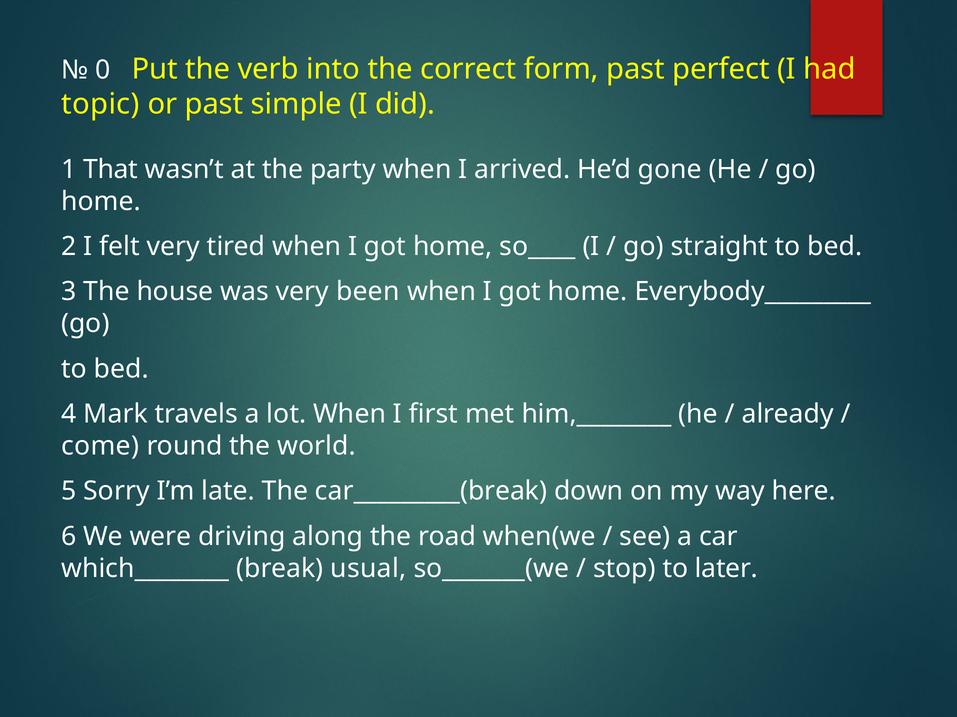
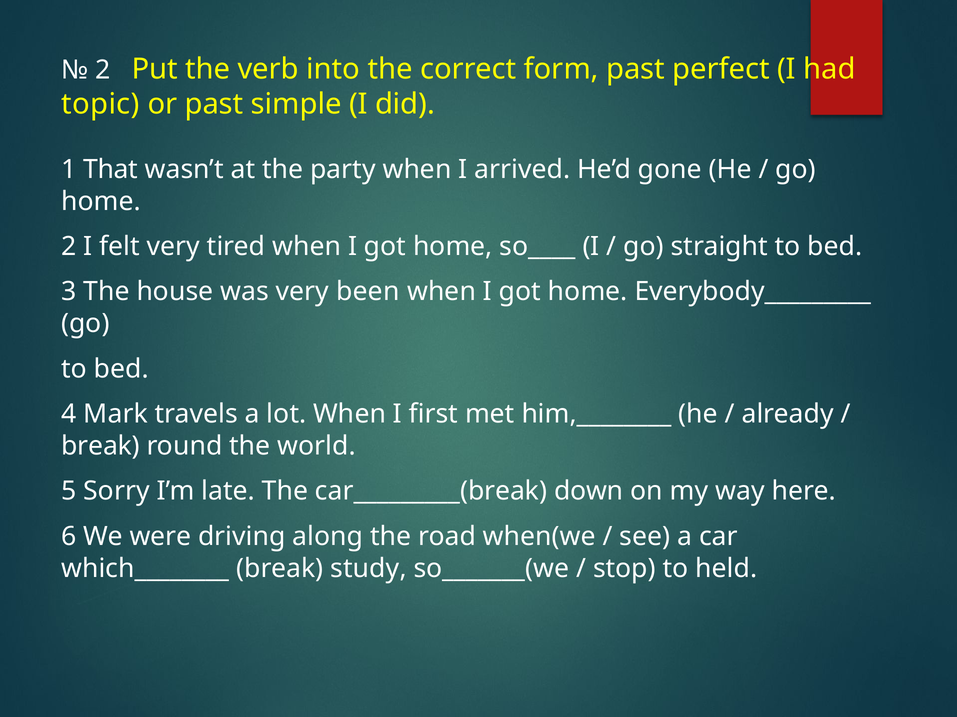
0: 0 -> 2 (103, 70)
come: come -> break (101, 446)
usual: usual -> study (368, 569)
later: later -> held (726, 569)
